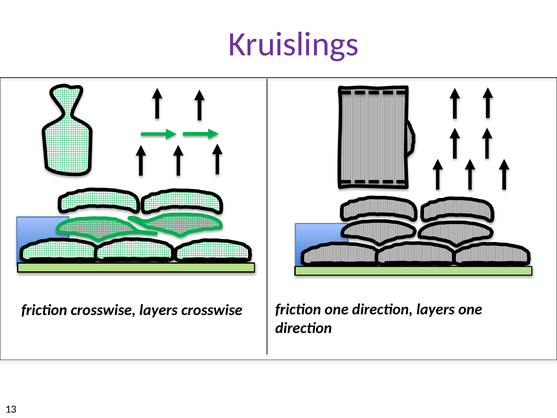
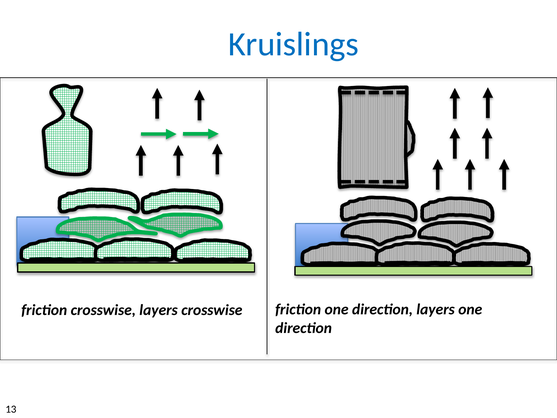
Kruislings colour: purple -> blue (293, 44)
